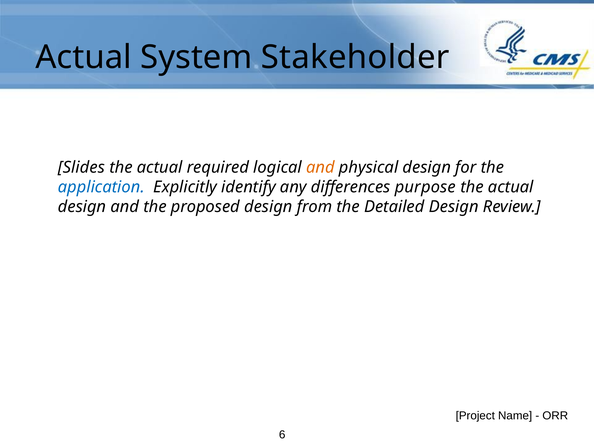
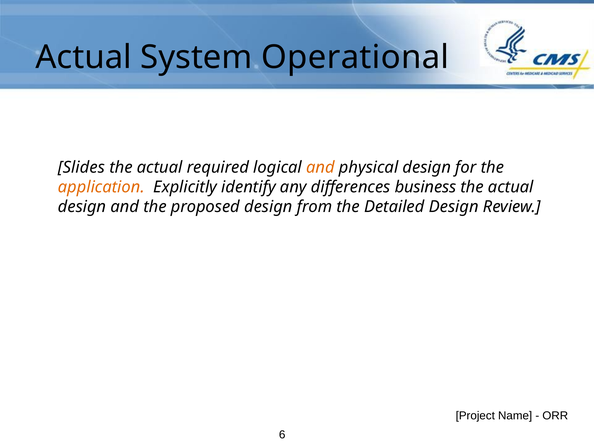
Stakeholder: Stakeholder -> Operational (355, 57)
application colour: blue -> orange (101, 187)
purpose: purpose -> business (425, 187)
